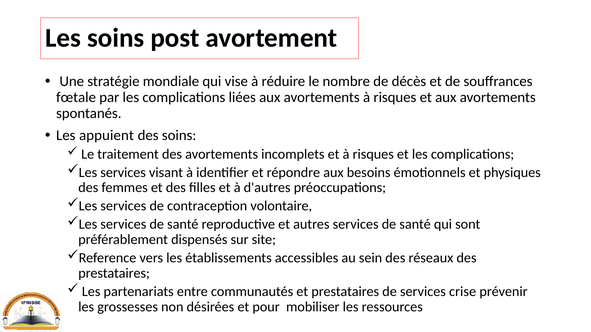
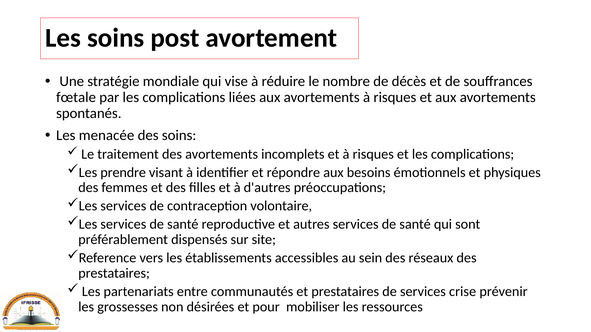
appuient: appuient -> menacée (107, 136)
services: services -> prendre (123, 173)
